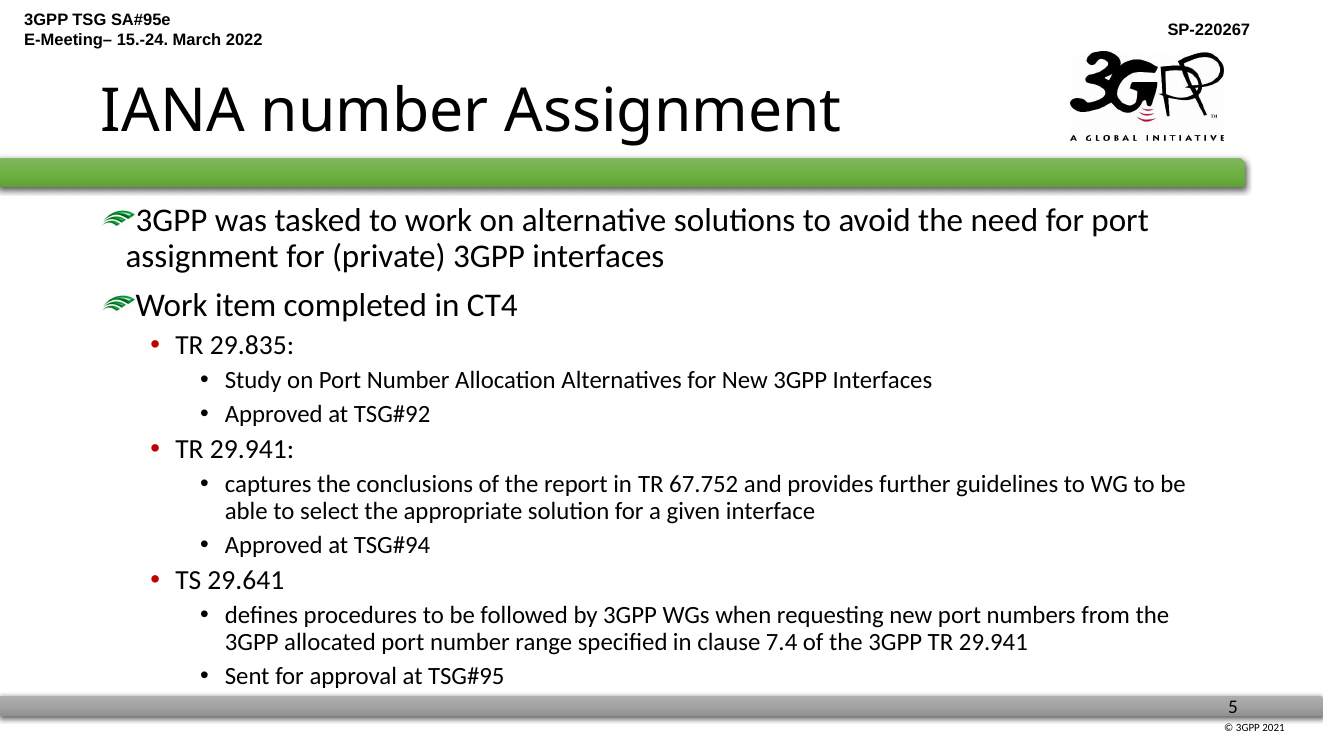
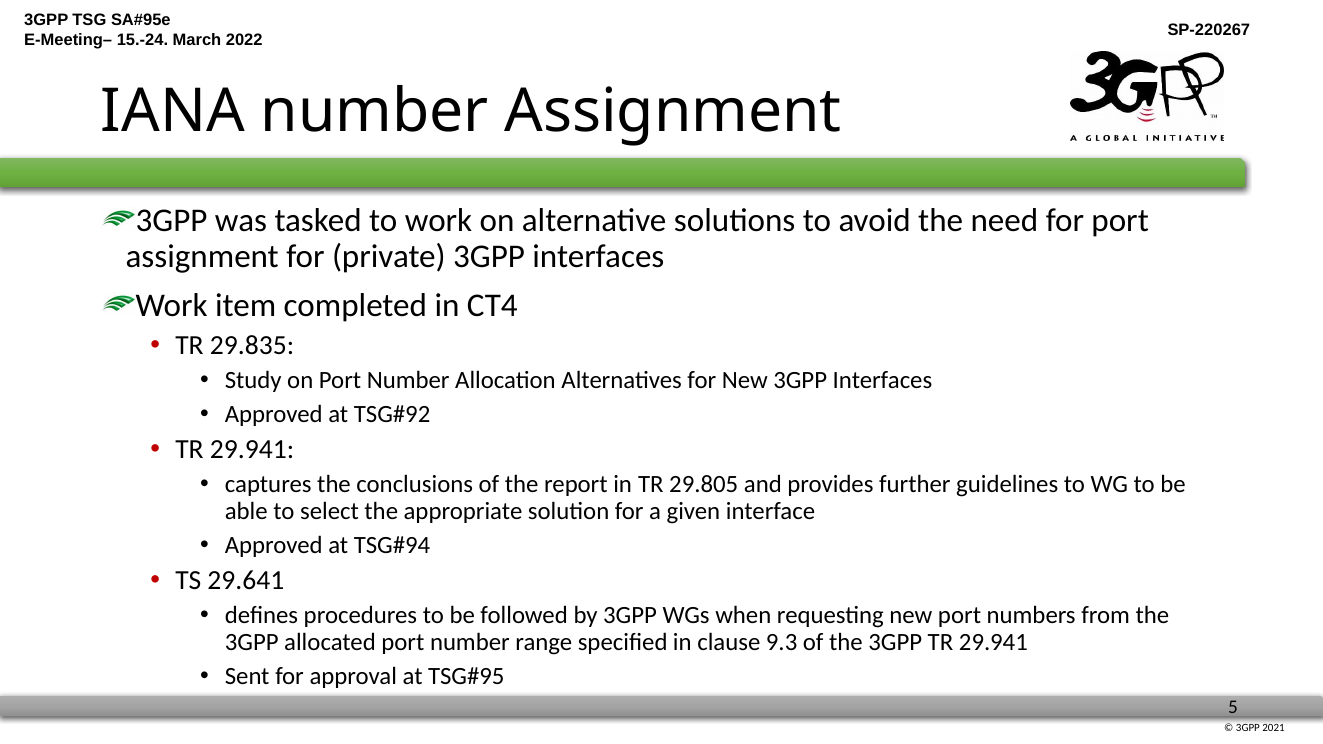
67.752: 67.752 -> 29.805 (704, 485)
7.4: 7.4 -> 9.3 (782, 642)
